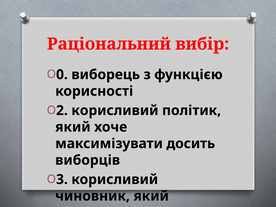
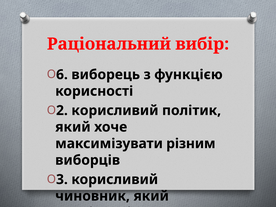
0: 0 -> 6 (62, 75)
досить: досить -> різним (191, 144)
